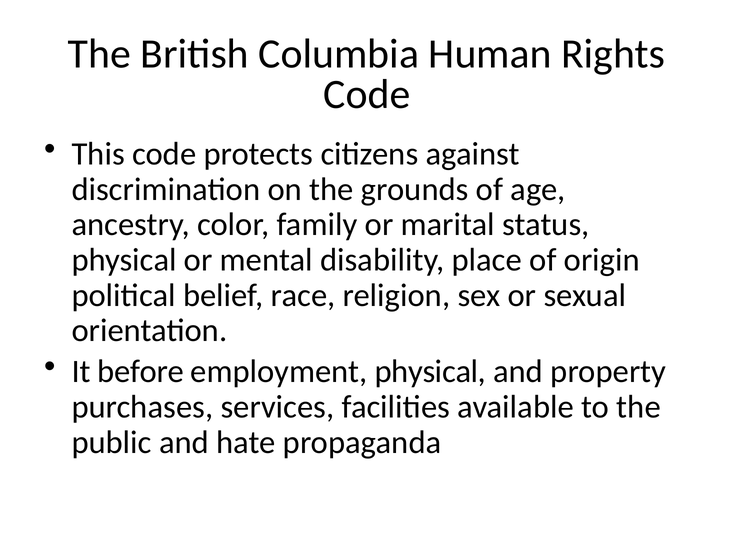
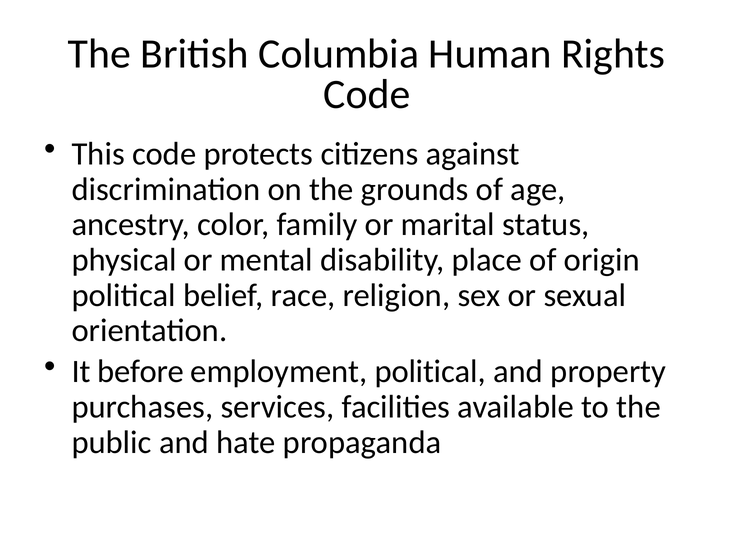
employment physical: physical -> political (430, 371)
